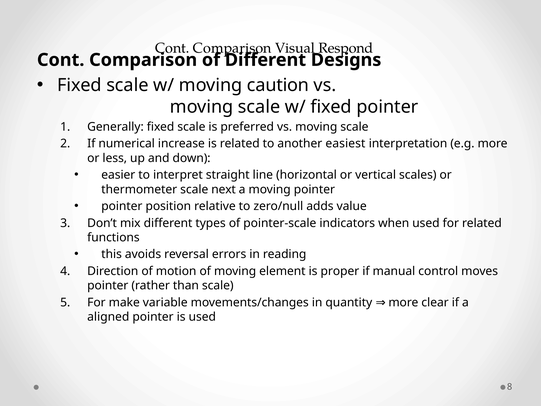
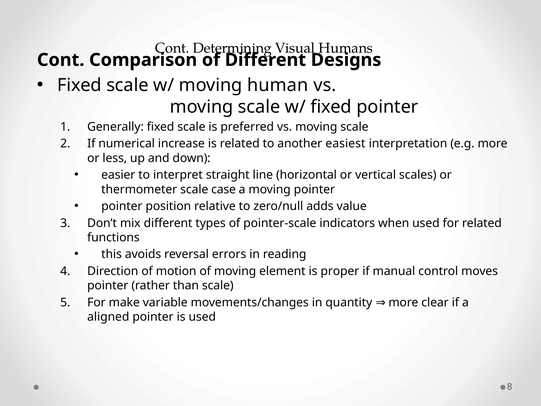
Comparison: Comparison -> Determining (232, 48)
Respond: Respond -> Humans (346, 48)
caution: caution -> human (278, 85)
next: next -> case (224, 189)
